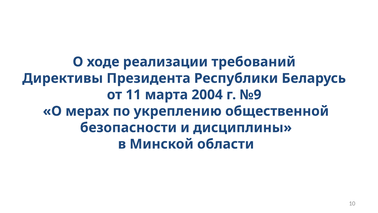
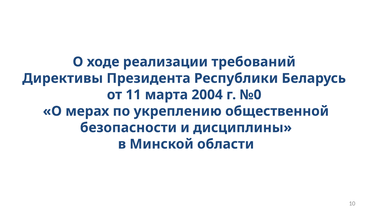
№9: №9 -> №0 (250, 95)
